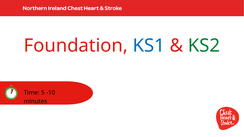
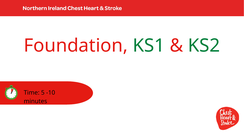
KS1 colour: blue -> green (149, 46)
